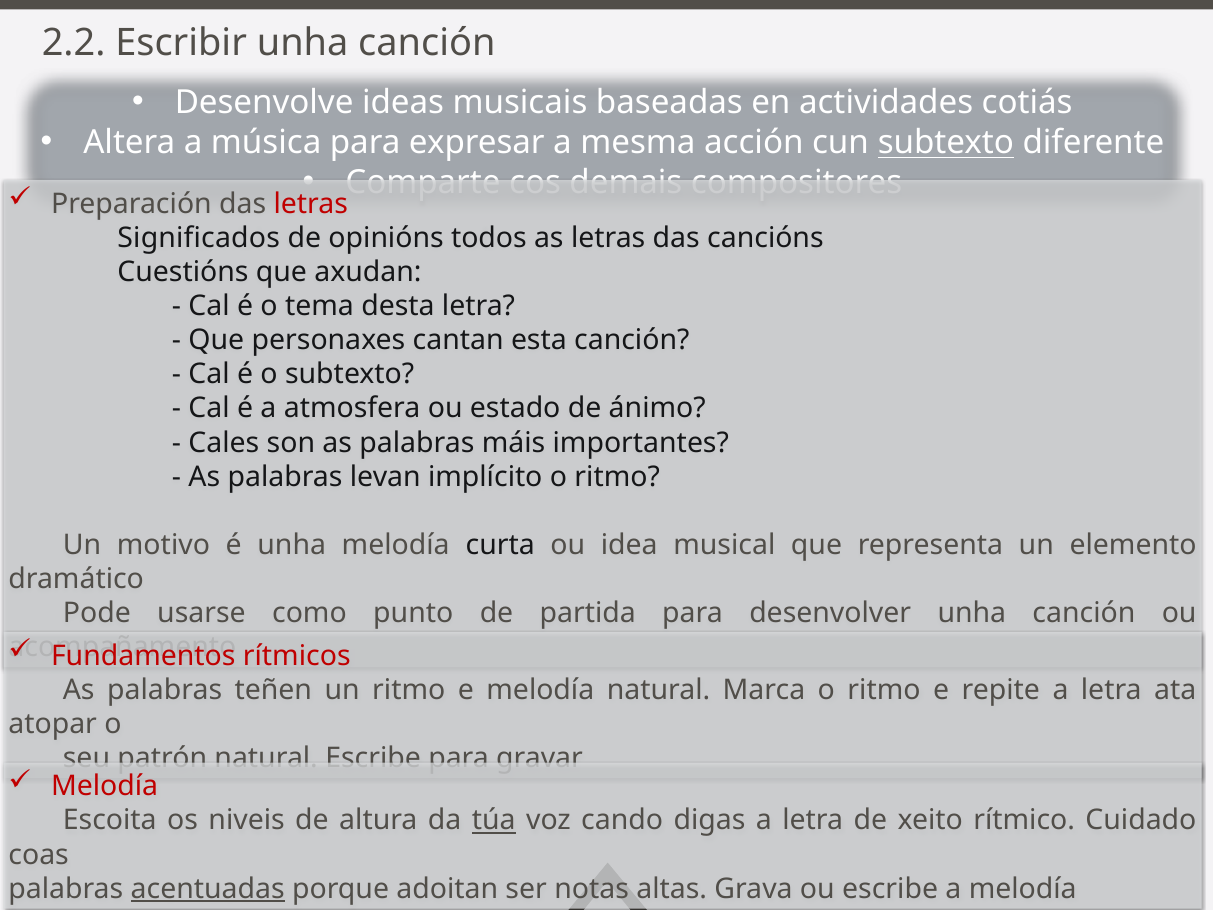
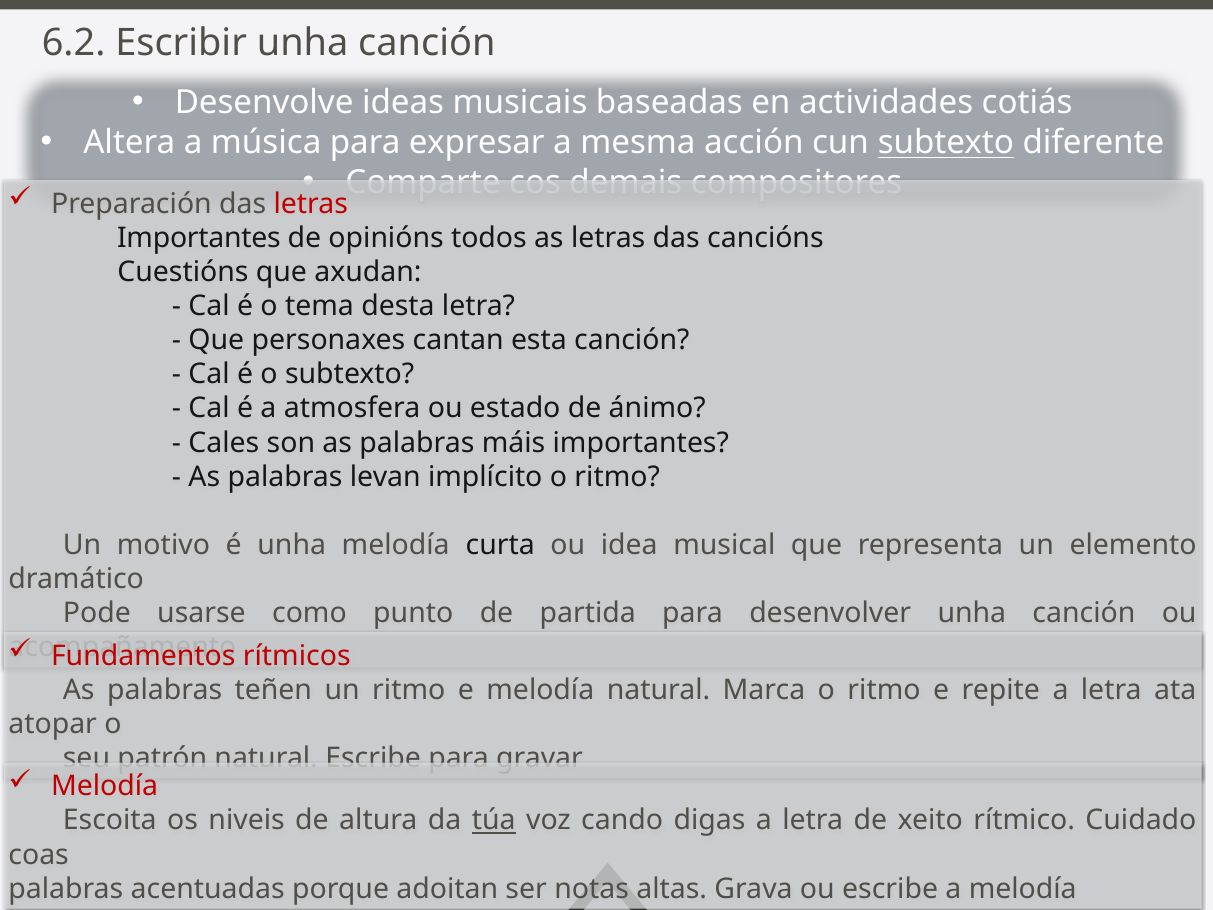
2.2: 2.2 -> 6.2 (74, 43)
Significados: Significados -> Importantes (199, 238)
acentuadas underline: present -> none (208, 889)
